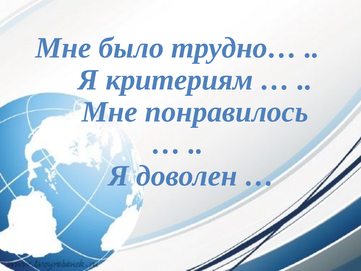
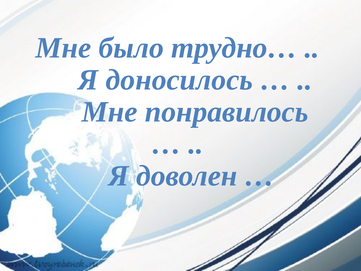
критериям: критериям -> доносилось (179, 80)
